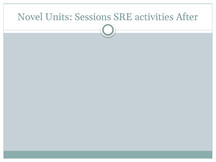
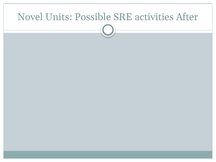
Sessions: Sessions -> Possible (93, 17)
